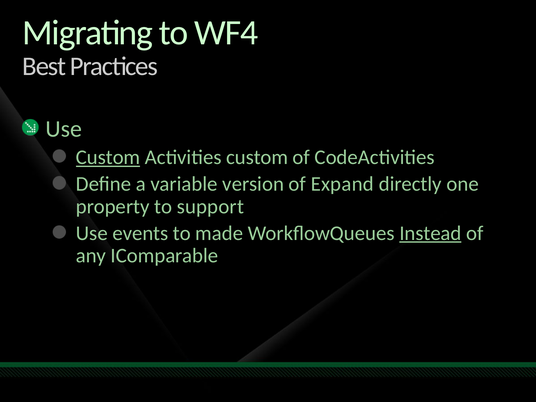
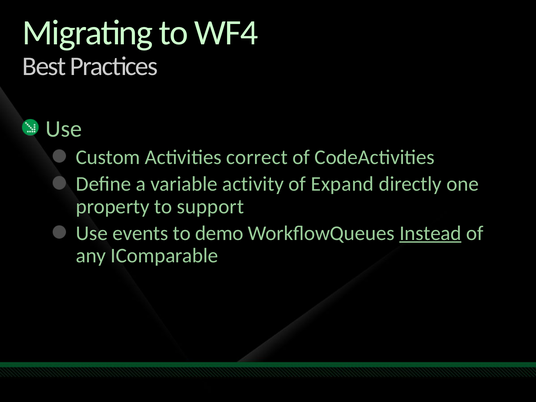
Custom underline: present -> none (108, 157)
Activities custom: custom -> correct (257, 157)
version: version -> activity (253, 184)
made: made -> demo (219, 233)
